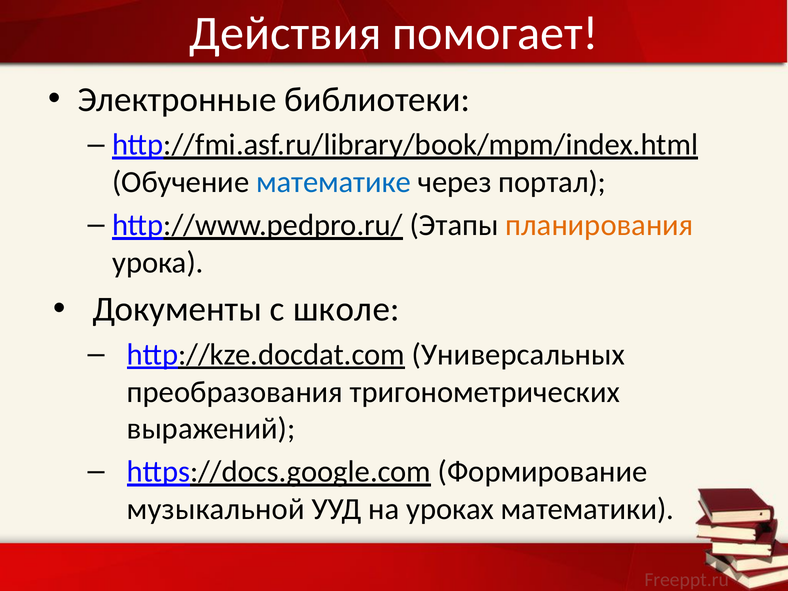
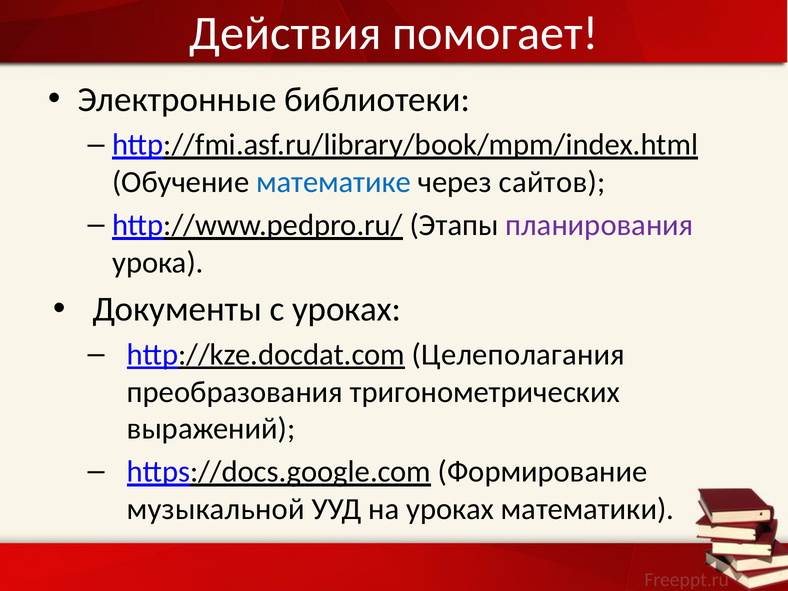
портал: портал -> сайтов (552, 182)
планирования colour: orange -> purple (599, 225)
с школе: школе -> уроках (347, 309)
Универсальных: Универсальных -> Целеполагания (518, 355)
